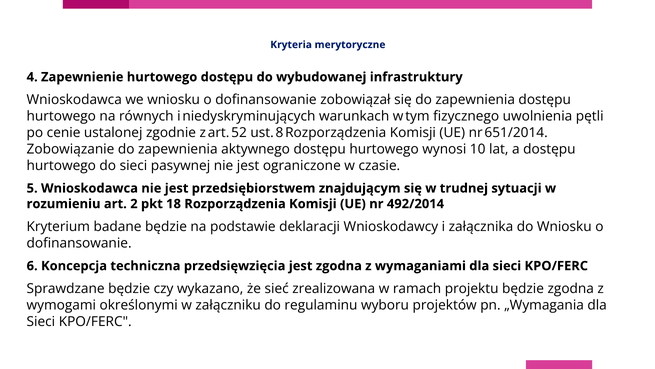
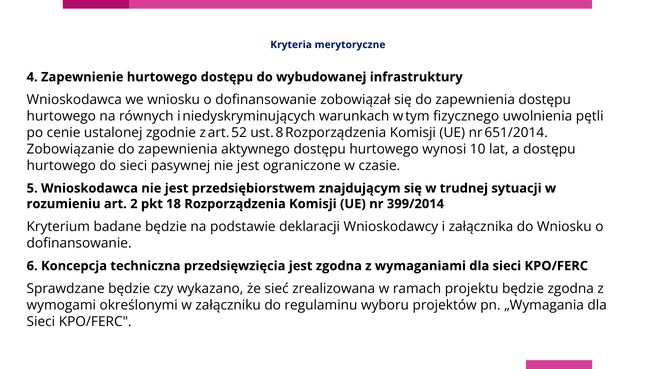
492/2014: 492/2014 -> 399/2014 (415, 204)
